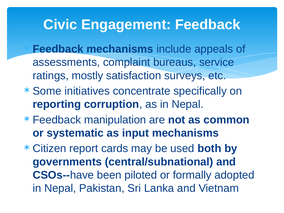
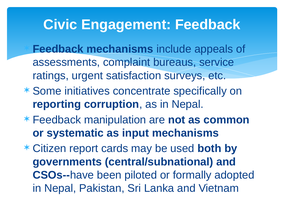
mostly: mostly -> urgent (87, 76)
